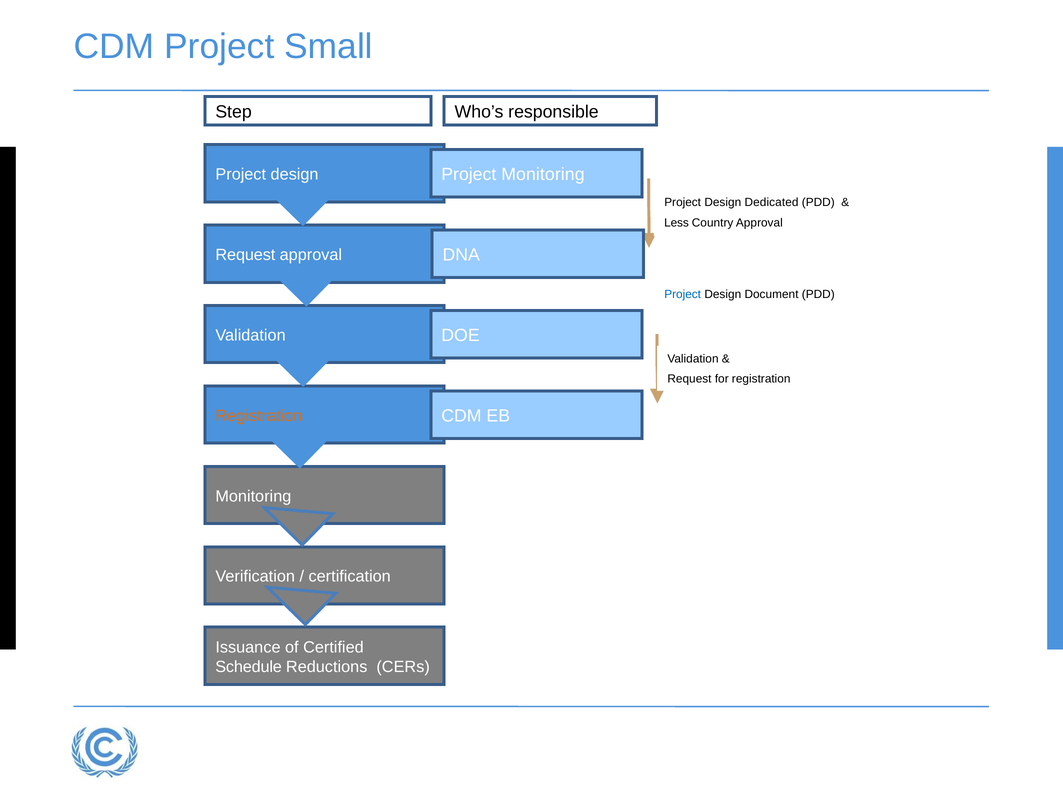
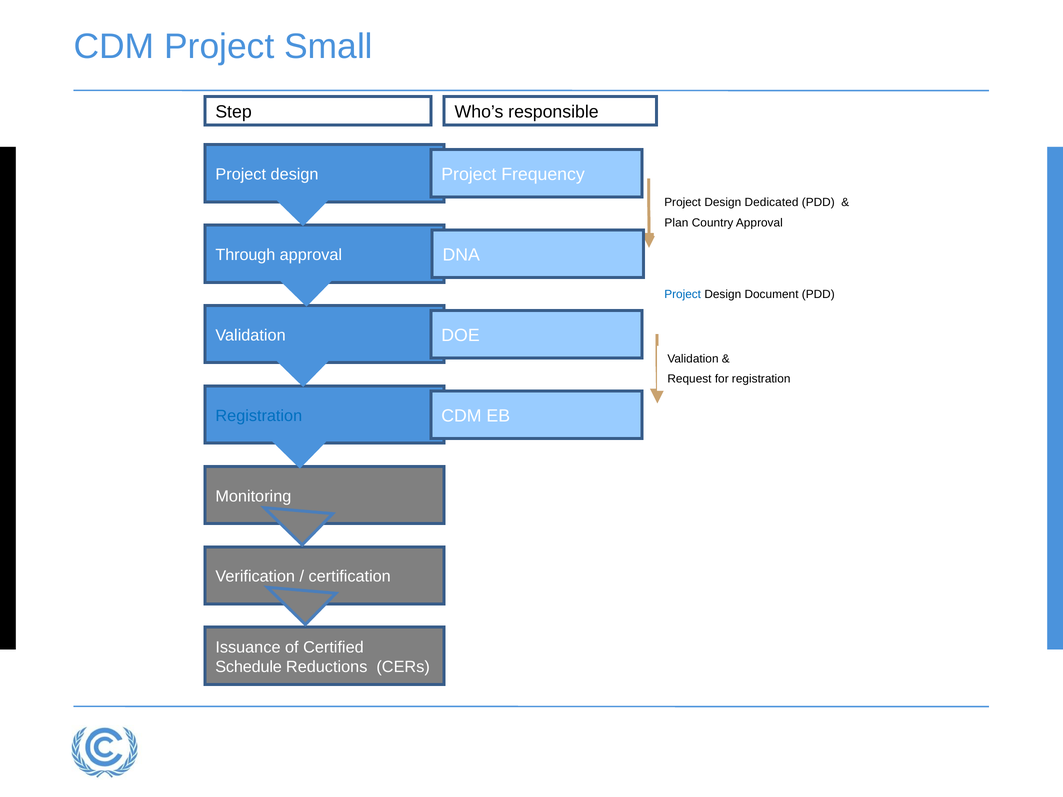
Project Monitoring: Monitoring -> Frequency (543, 175)
Less: Less -> Plan (676, 223)
Request: Request -> Through (245, 255)
Registration colour: orange -> blue (259, 416)
